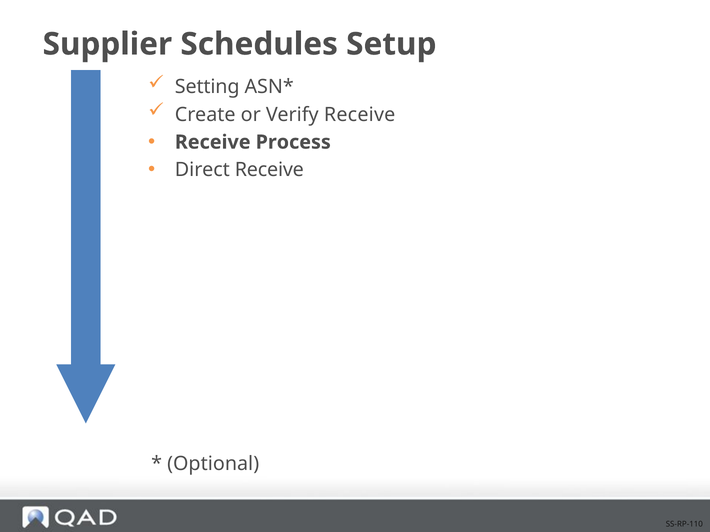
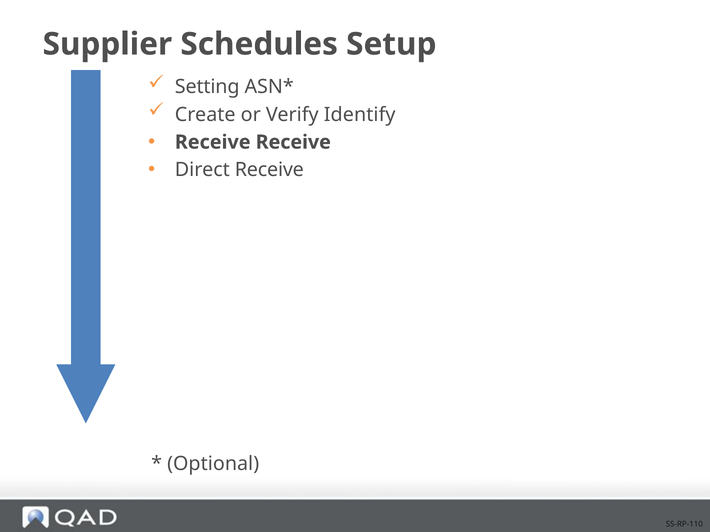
Verify Receive: Receive -> Identify (360, 115)
Receive Process: Process -> Receive (293, 142)
